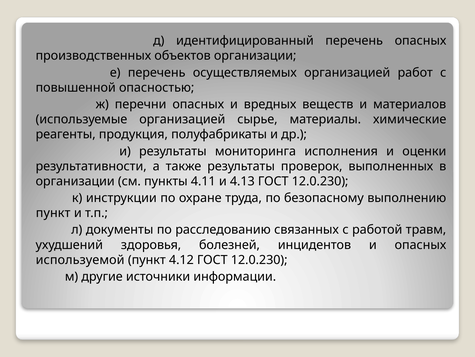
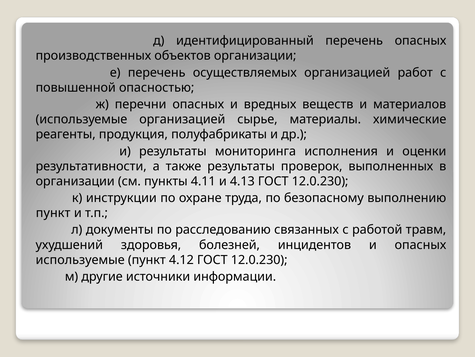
используемой: используемой -> используемые (80, 259)
